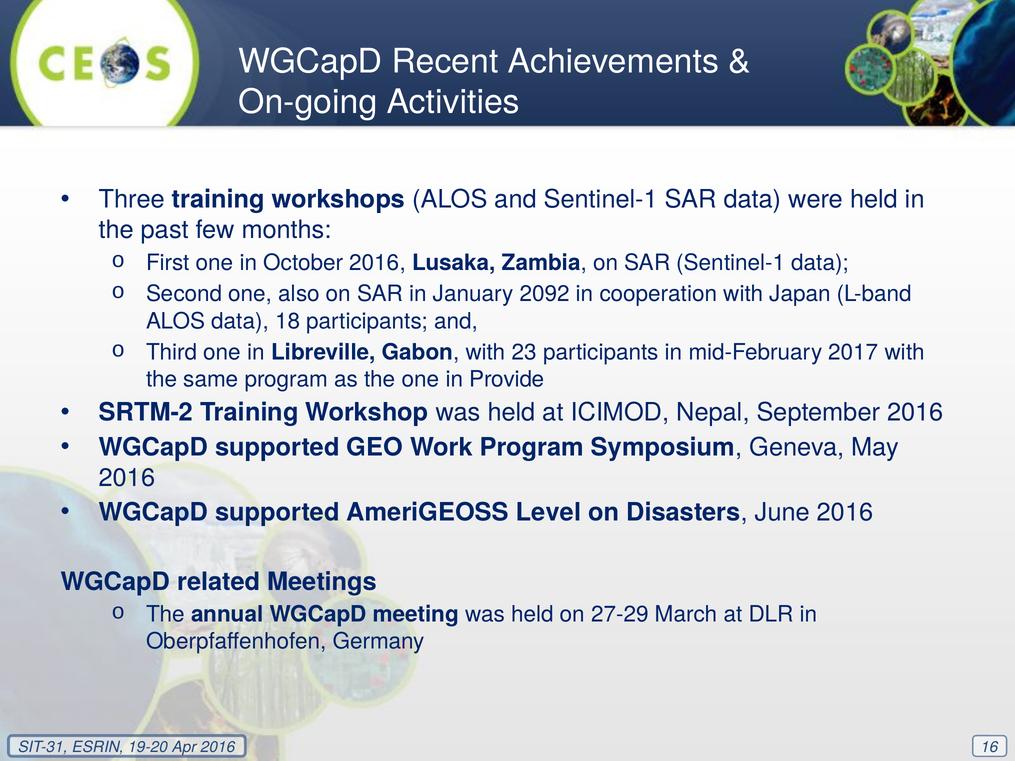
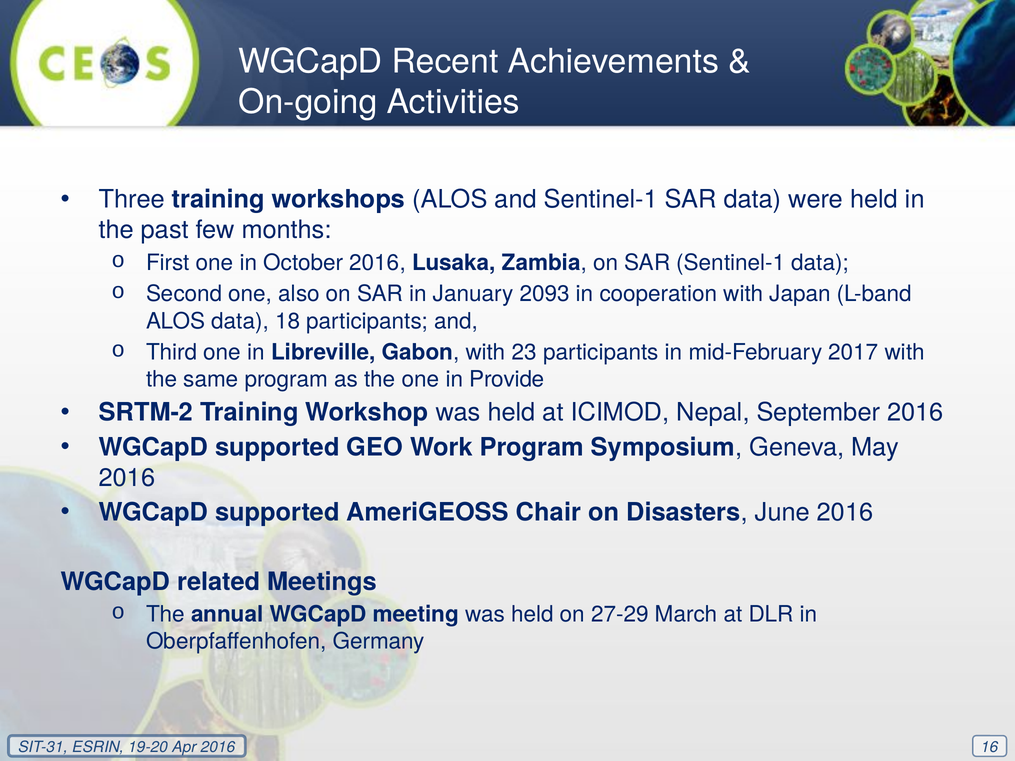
2092: 2092 -> 2093 (545, 294)
Level: Level -> Chair (548, 513)
